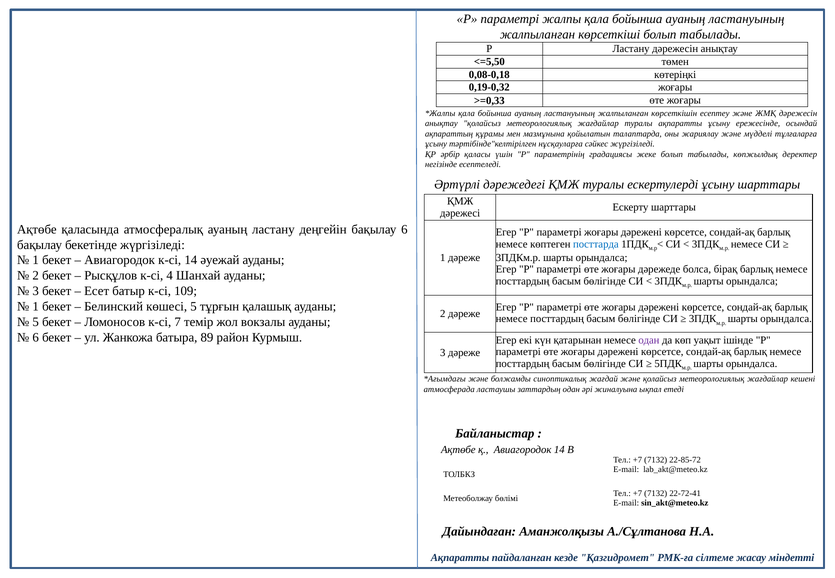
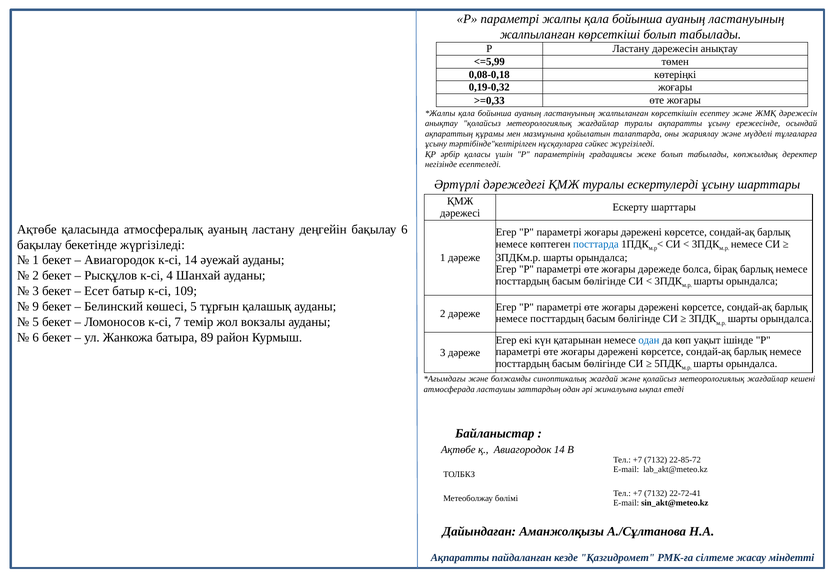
<=5,50: <=5,50 -> <=5,99 (489, 62)
1: 1 -> 9 (36, 307)
одан colour: purple -> blue (649, 340)
